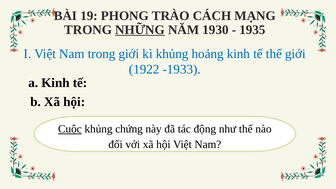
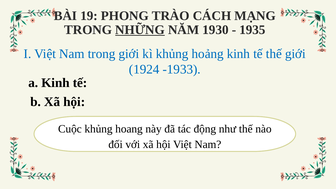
1922: 1922 -> 1924 (144, 69)
Cuộc underline: present -> none (70, 129)
chứng: chứng -> hoang (129, 129)
